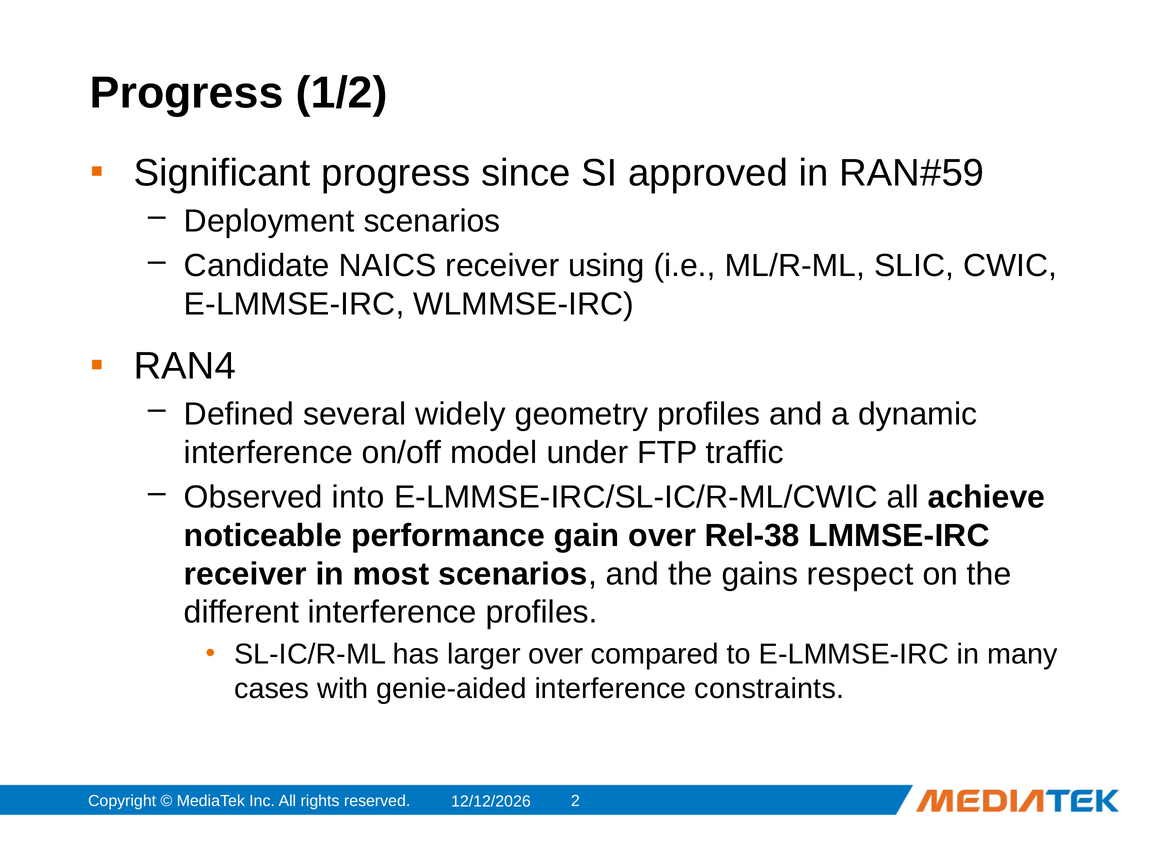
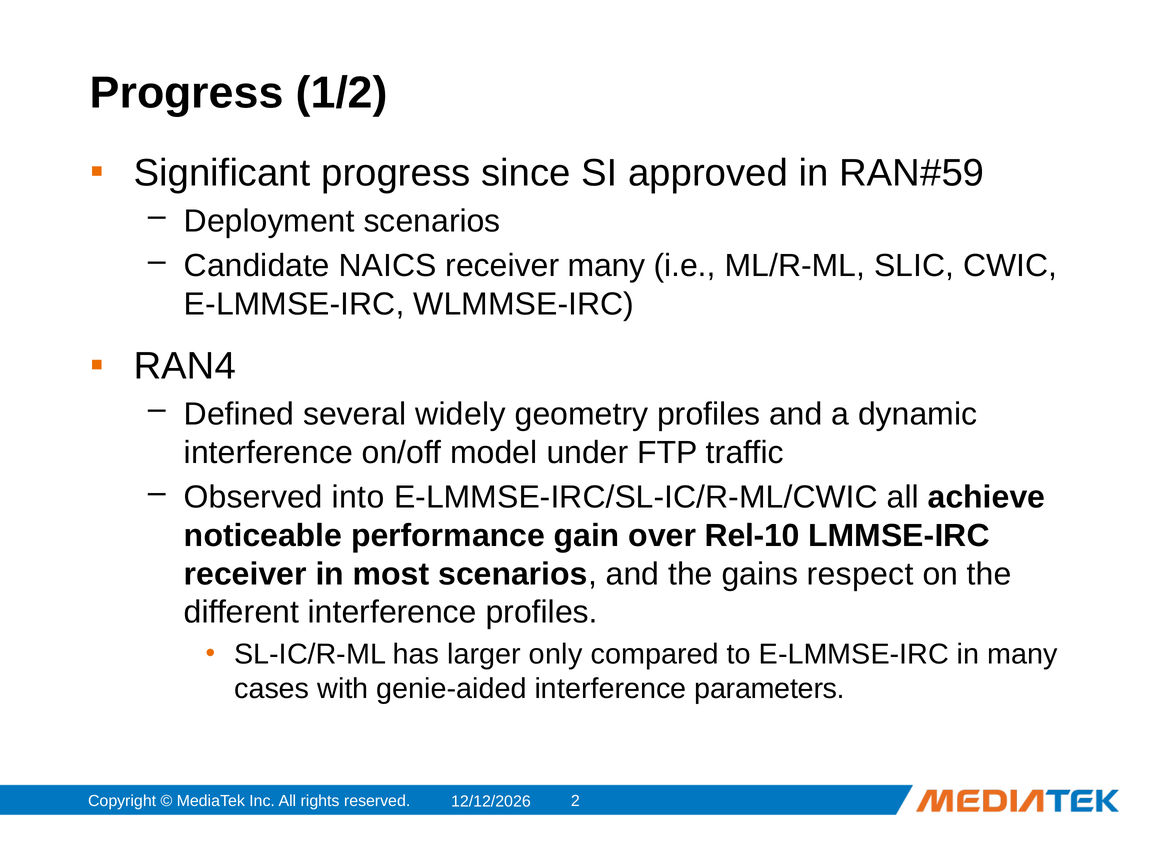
receiver using: using -> many (606, 266)
Rel-38: Rel-38 -> Rel-10 (752, 536)
larger over: over -> only (556, 655)
constraints: constraints -> parameters (770, 689)
